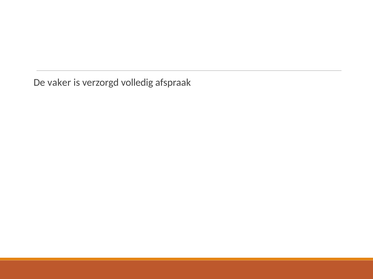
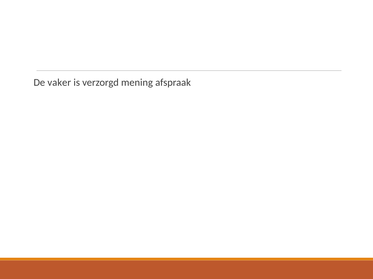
volledig: volledig -> mening (137, 83)
